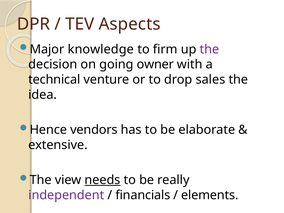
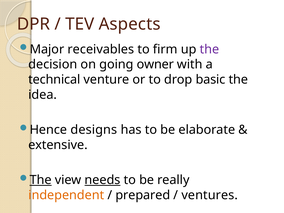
knowledge: knowledge -> receivables (101, 49)
sales: sales -> basic (211, 80)
vendors: vendors -> designs (94, 130)
The underline: none -> present (41, 180)
independent colour: purple -> orange (66, 195)
financials: financials -> prepared (143, 195)
elements: elements -> ventures (210, 195)
